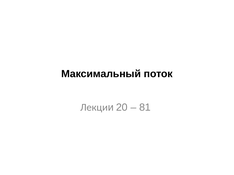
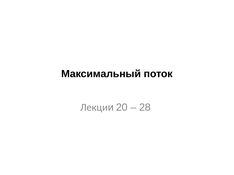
81: 81 -> 28 (145, 108)
